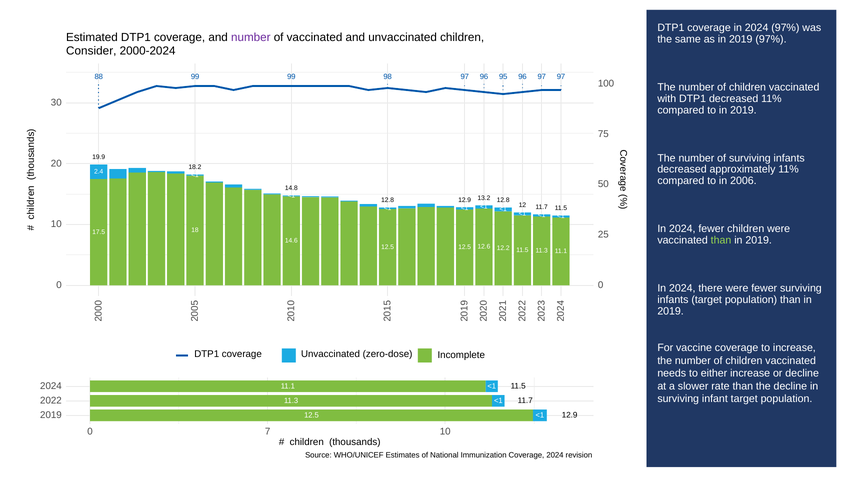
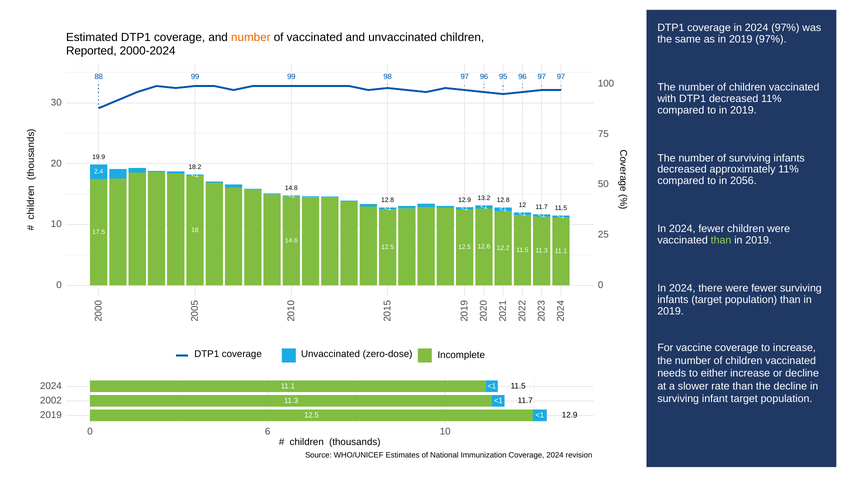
number colour: purple -> orange (251, 38)
Consider: Consider -> Reported (91, 51)
2006: 2006 -> 2056 (743, 181)
2022: 2022 -> 2002 (51, 400)
7: 7 -> 6 (268, 431)
